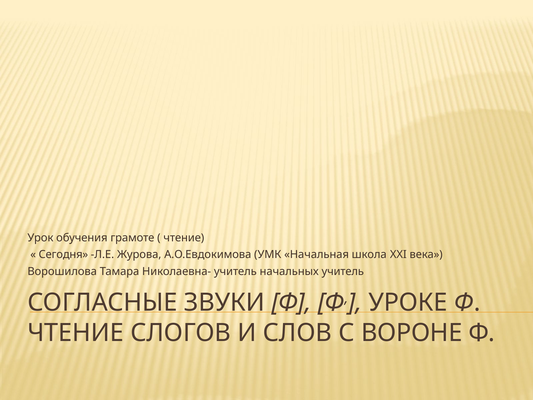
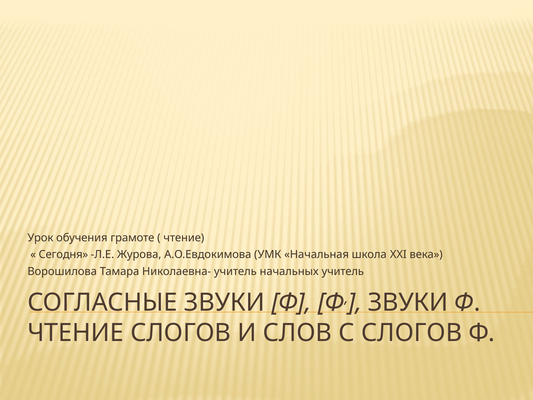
Ф УРОКЕ: УРОКЕ -> ЗВУКИ (408, 302)
С ВОРОНЕ: ВОРОНЕ -> СЛОГОВ (412, 333)
